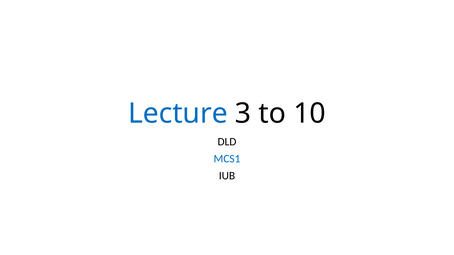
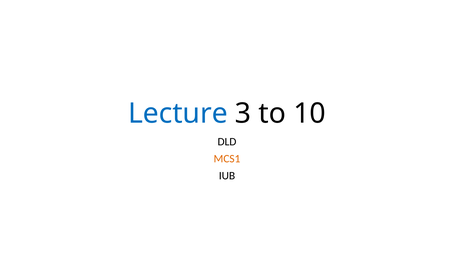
MCS1 colour: blue -> orange (227, 159)
